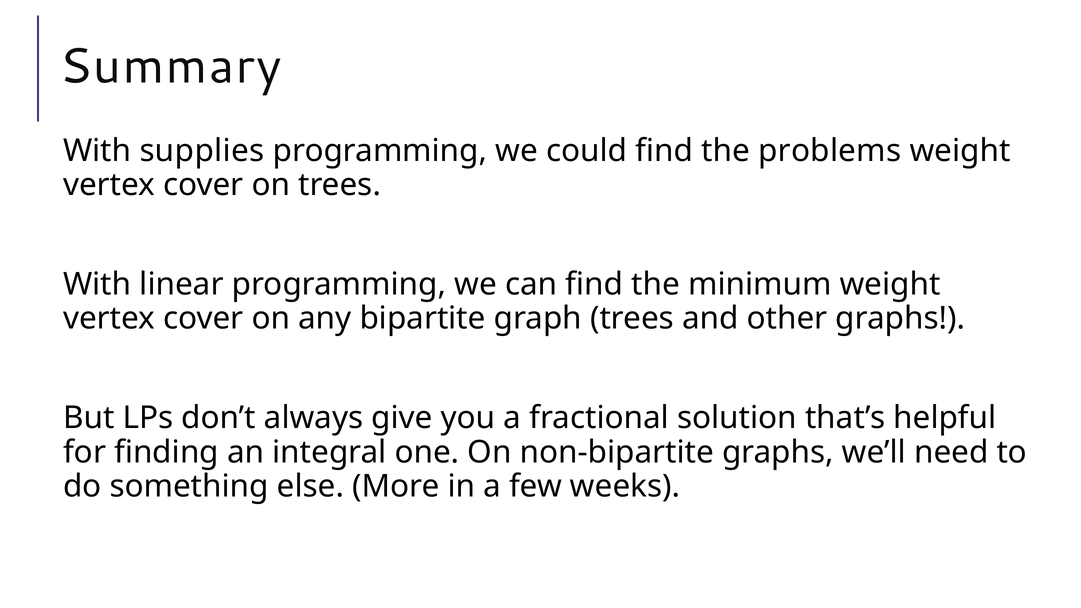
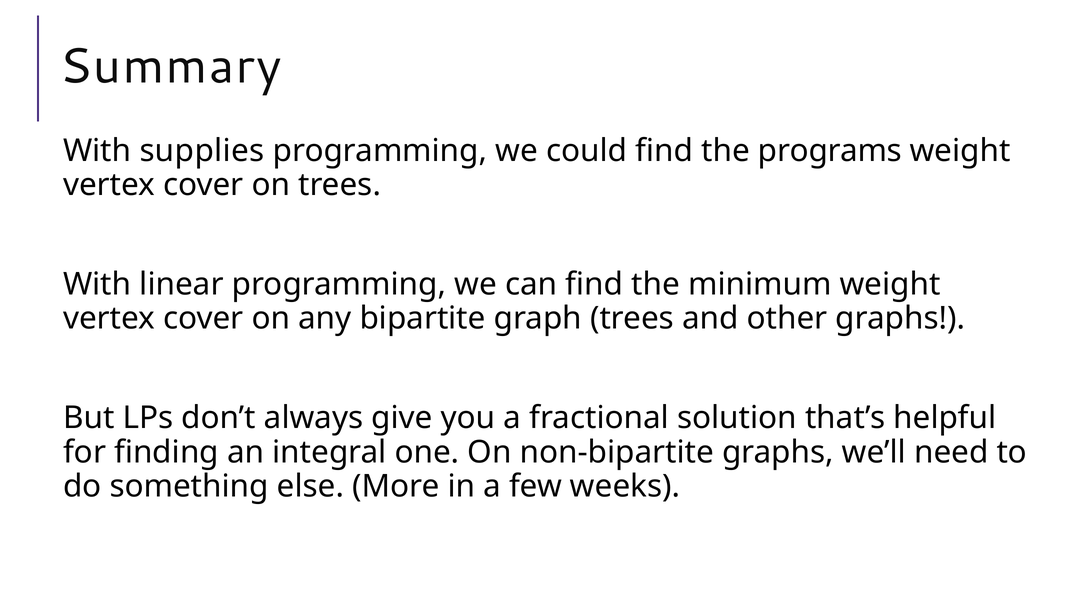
problems: problems -> programs (830, 151)
